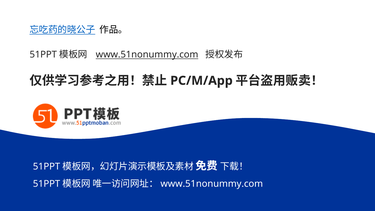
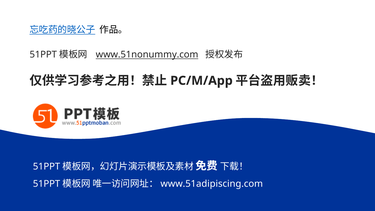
www.51nonummy.com: www.51nonummy.com -> www.51adipiscing.com (212, 184)
